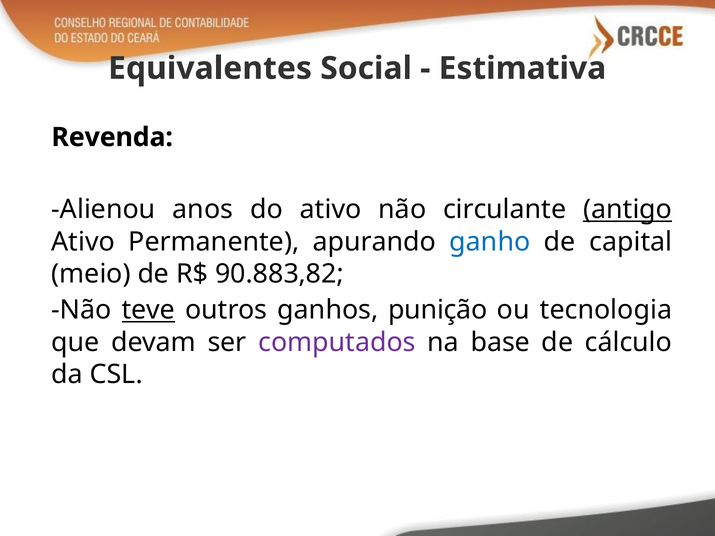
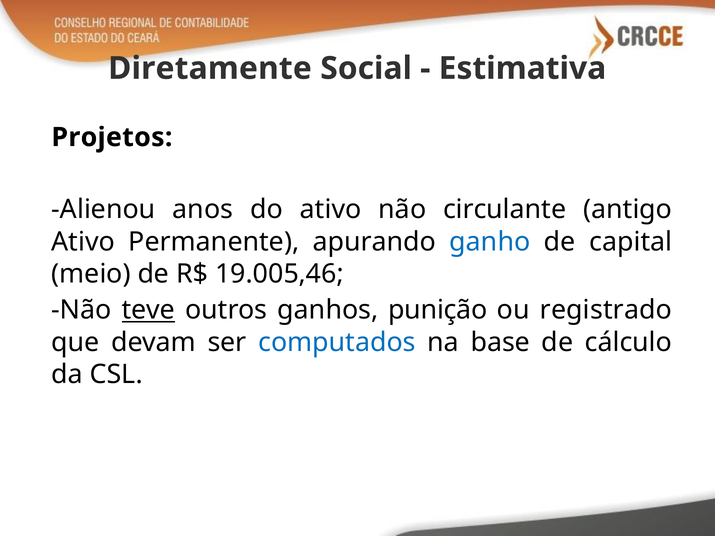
Equivalentes: Equivalentes -> Diretamente (210, 68)
Revenda: Revenda -> Projetos (112, 137)
antigo underline: present -> none (628, 210)
90.883,82: 90.883,82 -> 19.005,46 (279, 274)
tecnologia: tecnologia -> registrado (606, 310)
computados colour: purple -> blue (337, 342)
